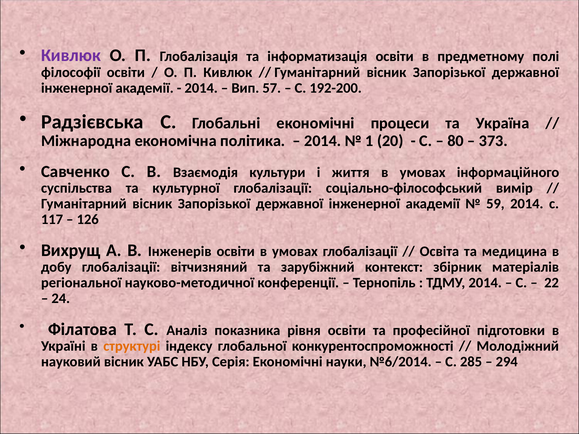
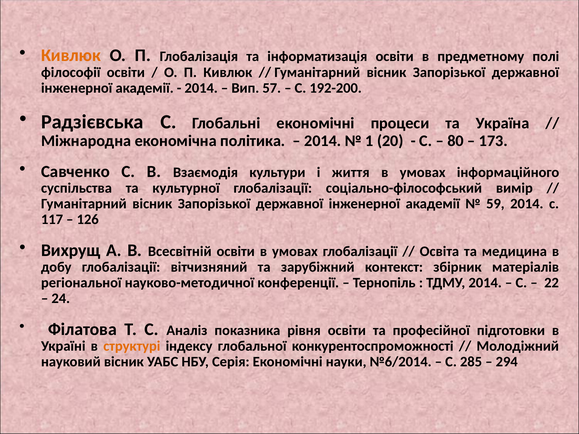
Кивлюк colour: purple -> orange (71, 55)
373: 373 -> 173 (493, 141)
Інженерів: Інженерів -> Всесвітній (180, 251)
